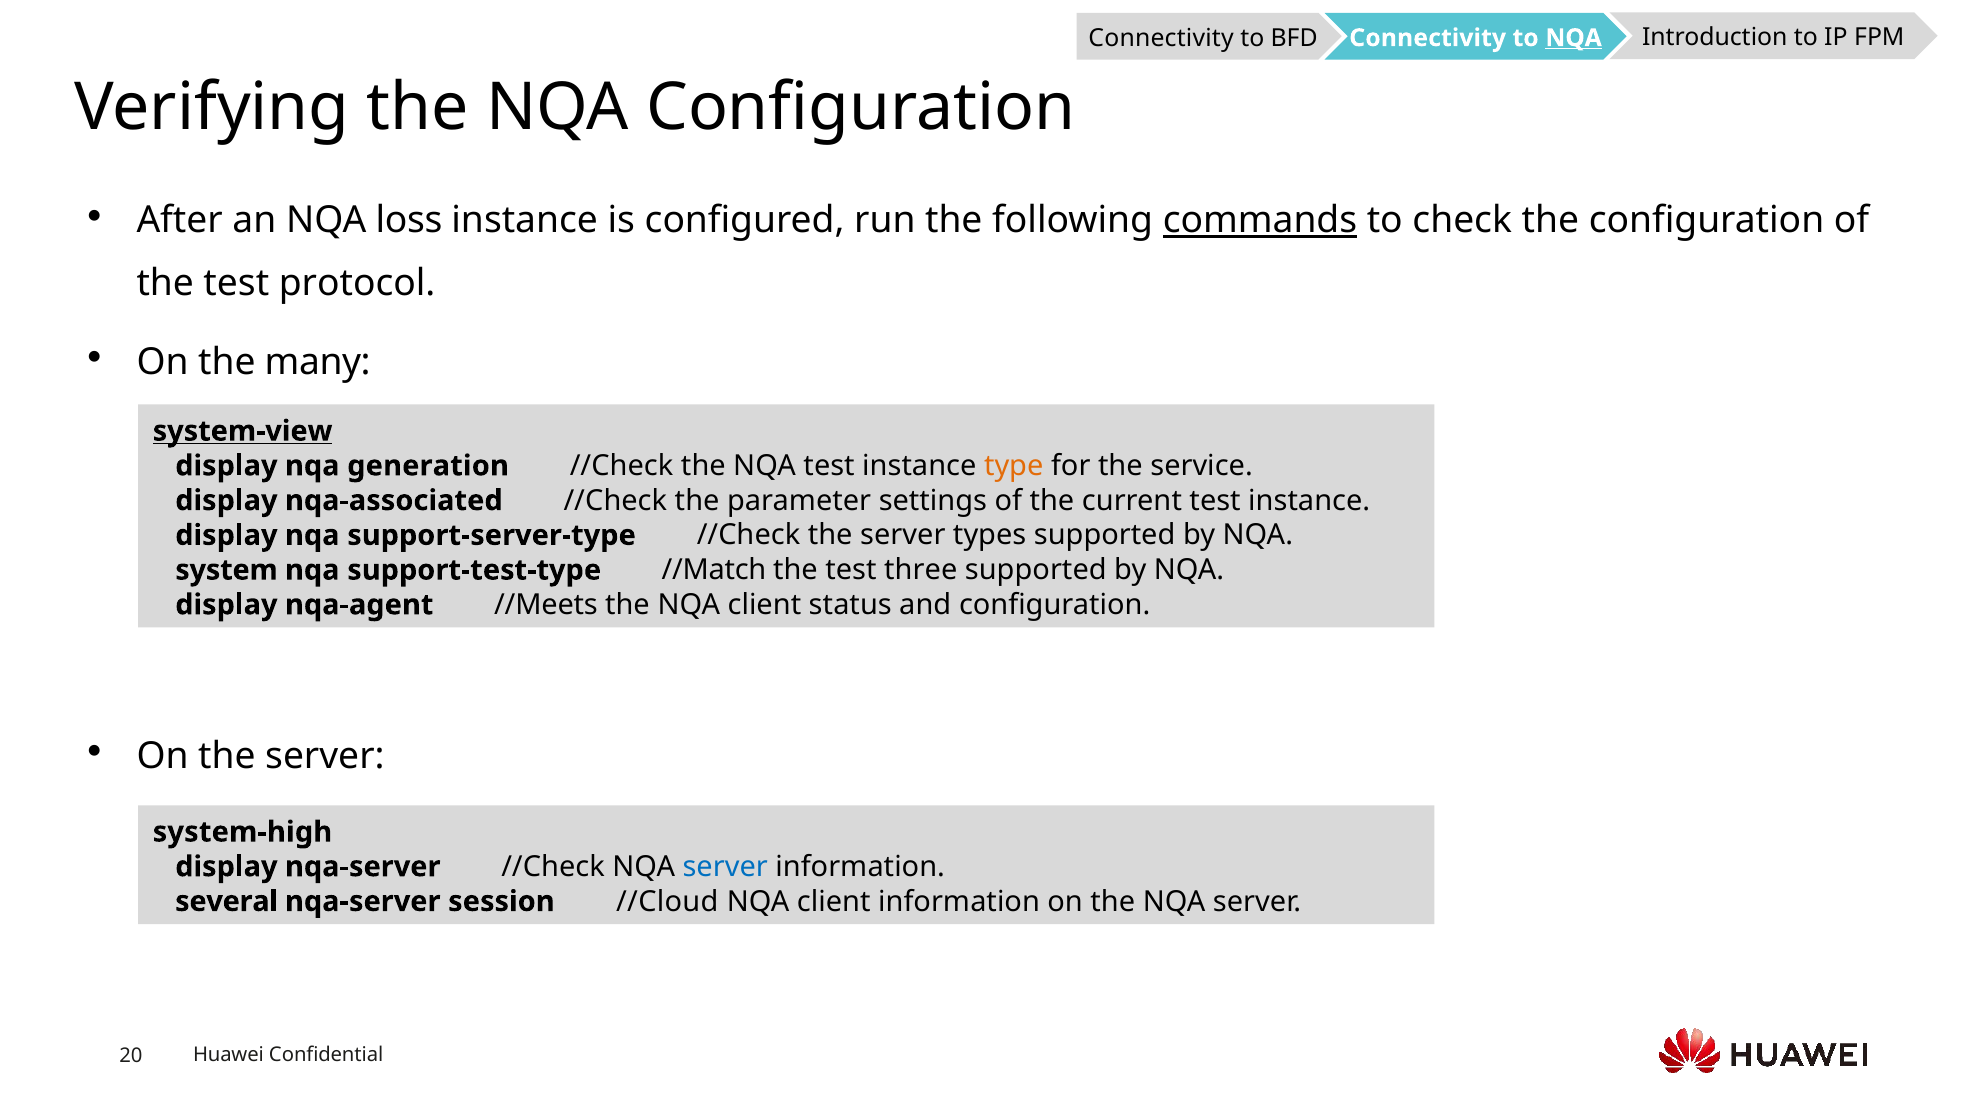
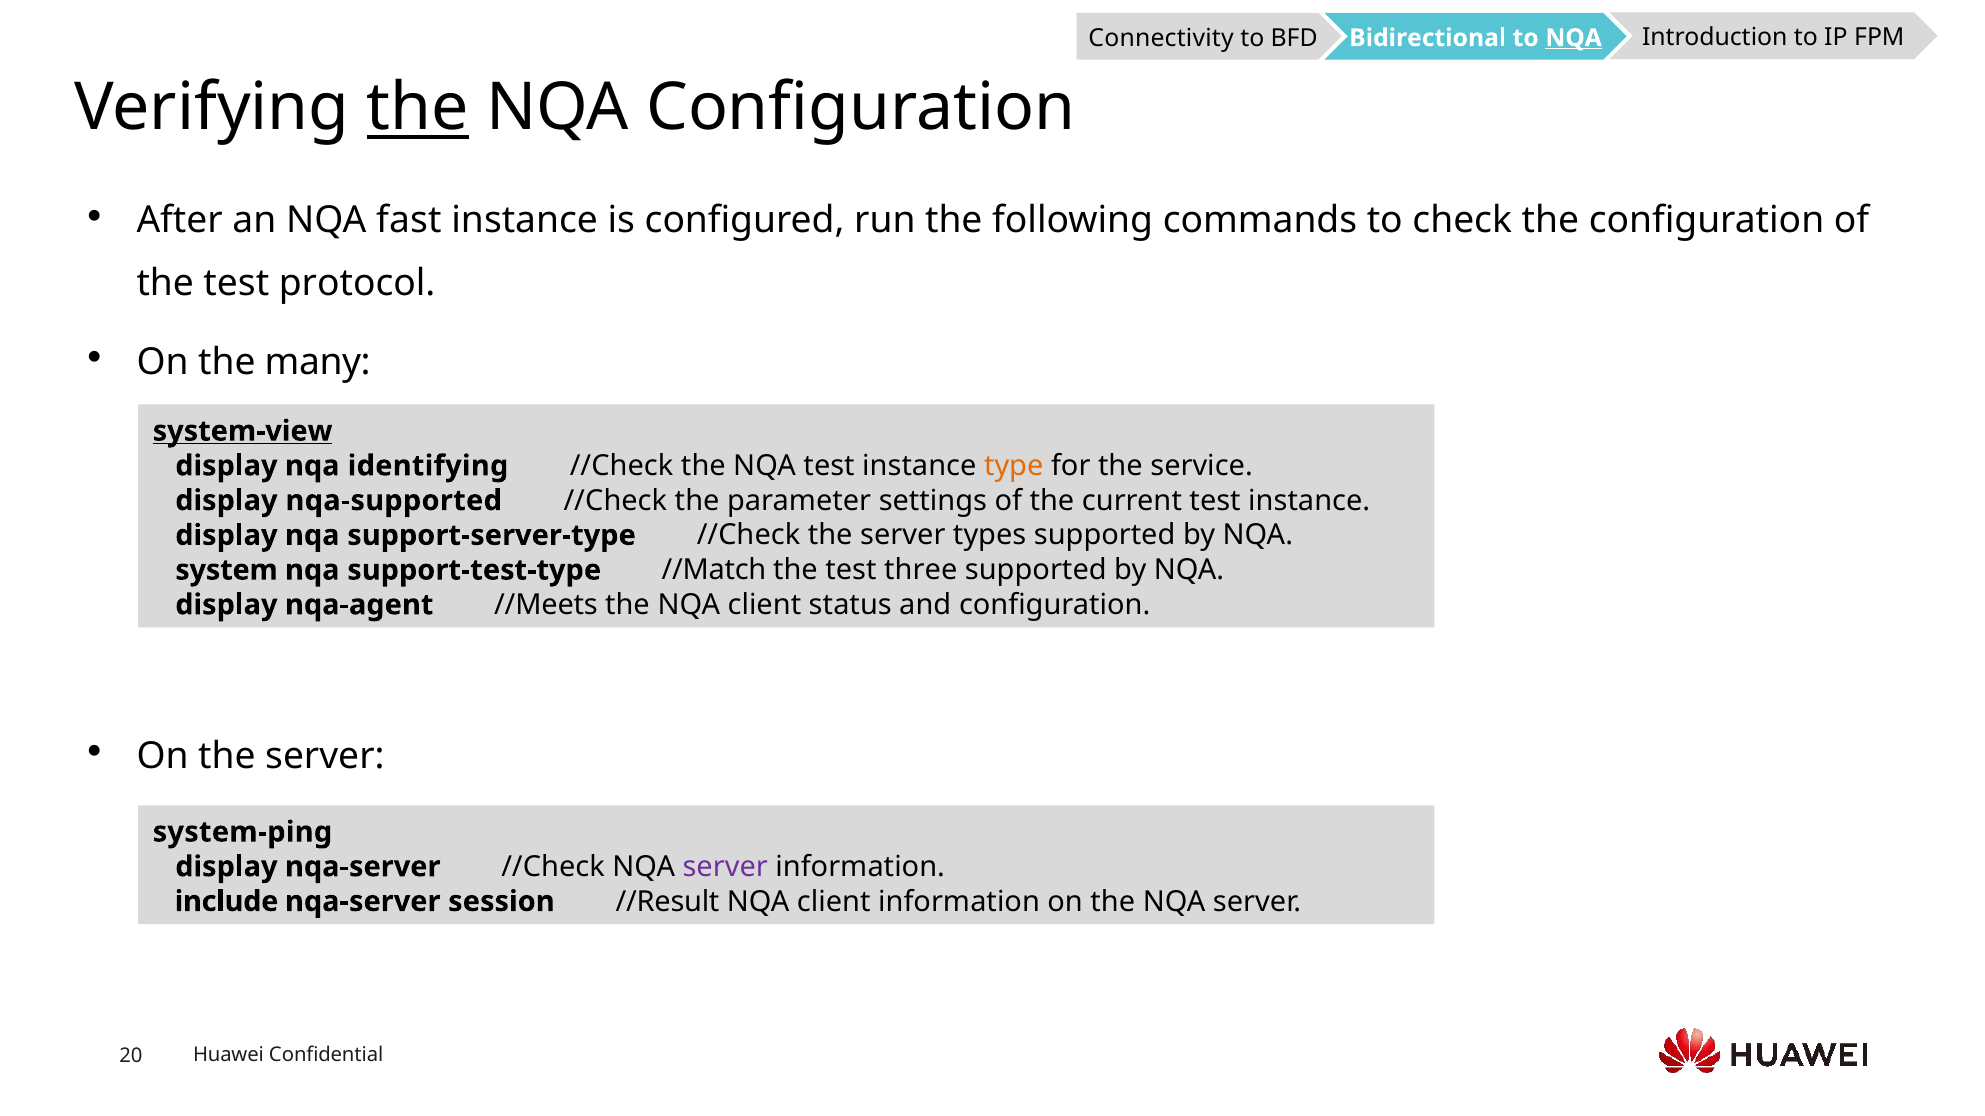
BFD Connectivity: Connectivity -> Bidirectional (1428, 38)
the underline: none -> present (418, 108)
loss: loss -> fast (409, 221)
commands underline: present -> none (1260, 221)
generation: generation -> identifying (428, 466)
nqa-associated: nqa-associated -> nqa-supported (394, 501)
system-high: system-high -> system-ping (242, 832)
server colour: blue -> purple (725, 867)
several: several -> include (227, 902)
//Cloud: //Cloud -> //Result (668, 902)
